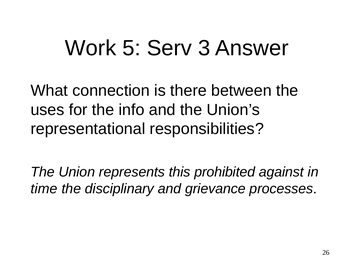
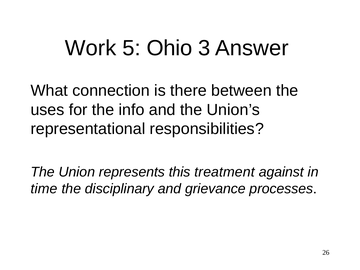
Serv: Serv -> Ohio (169, 48)
prohibited: prohibited -> treatment (225, 172)
